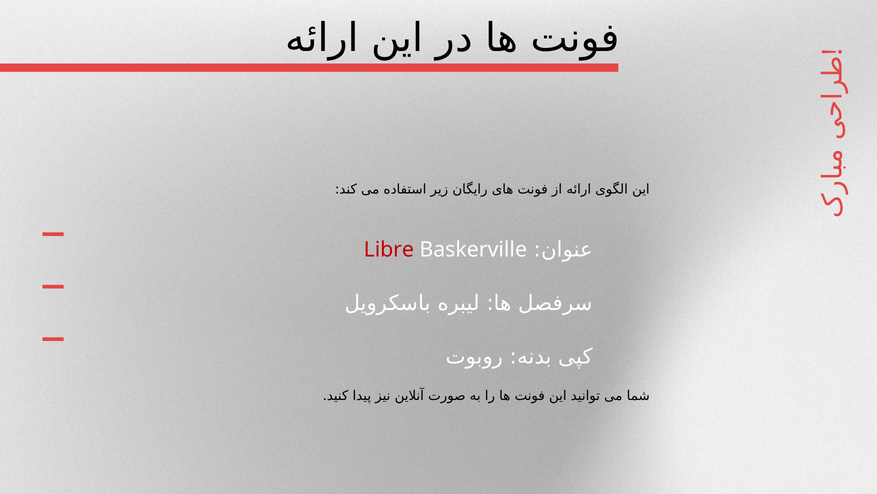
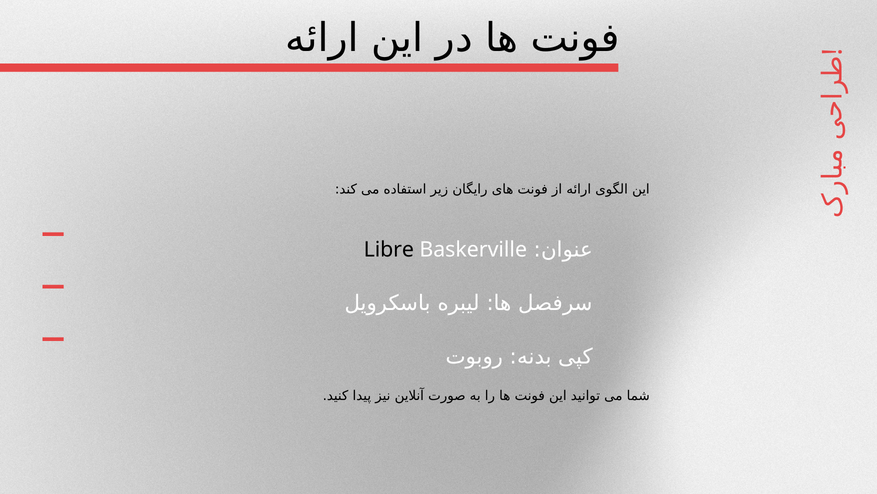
Libre colour: red -> black (389, 249)
